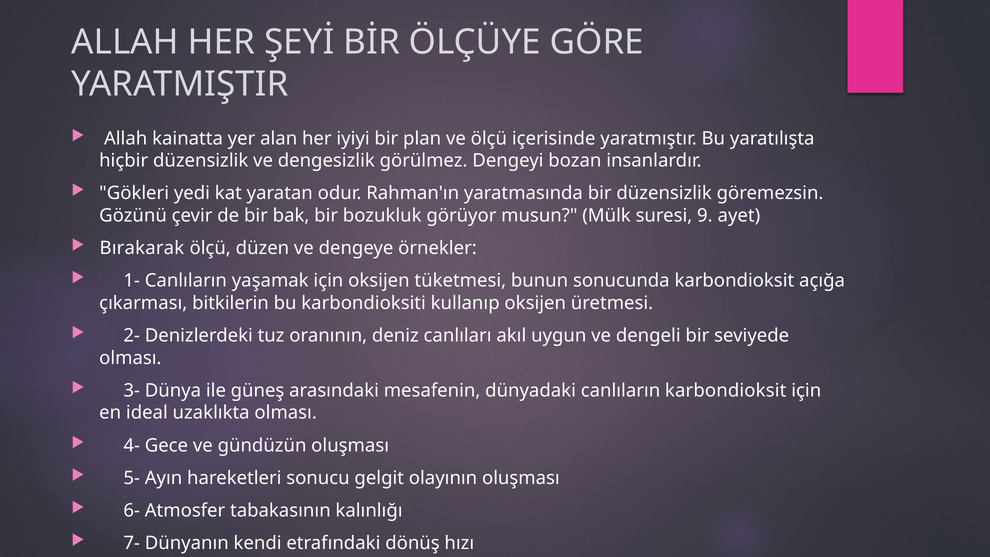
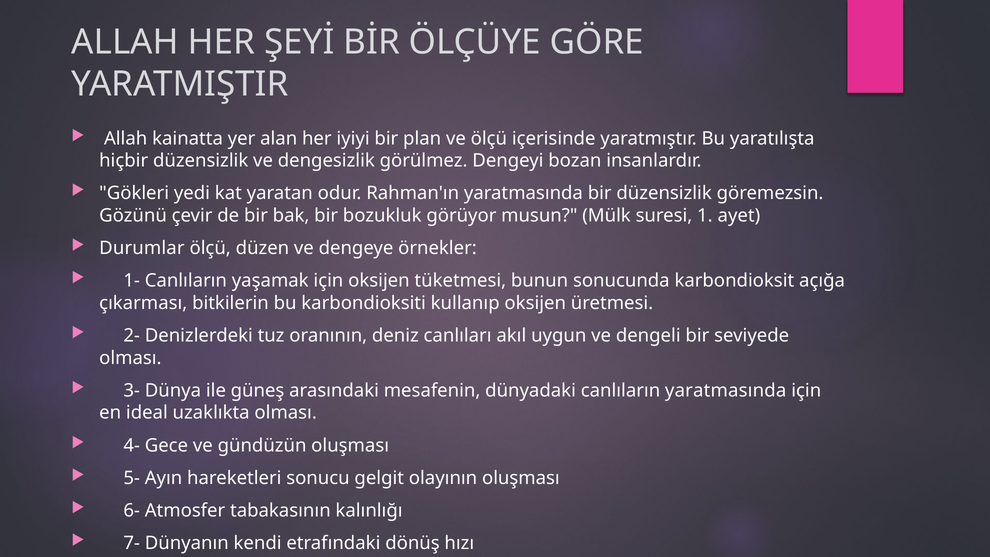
9: 9 -> 1 (705, 216)
Bırakarak: Bırakarak -> Durumlar (142, 248)
canlıların karbondioksit: karbondioksit -> yaratmasında (726, 390)
